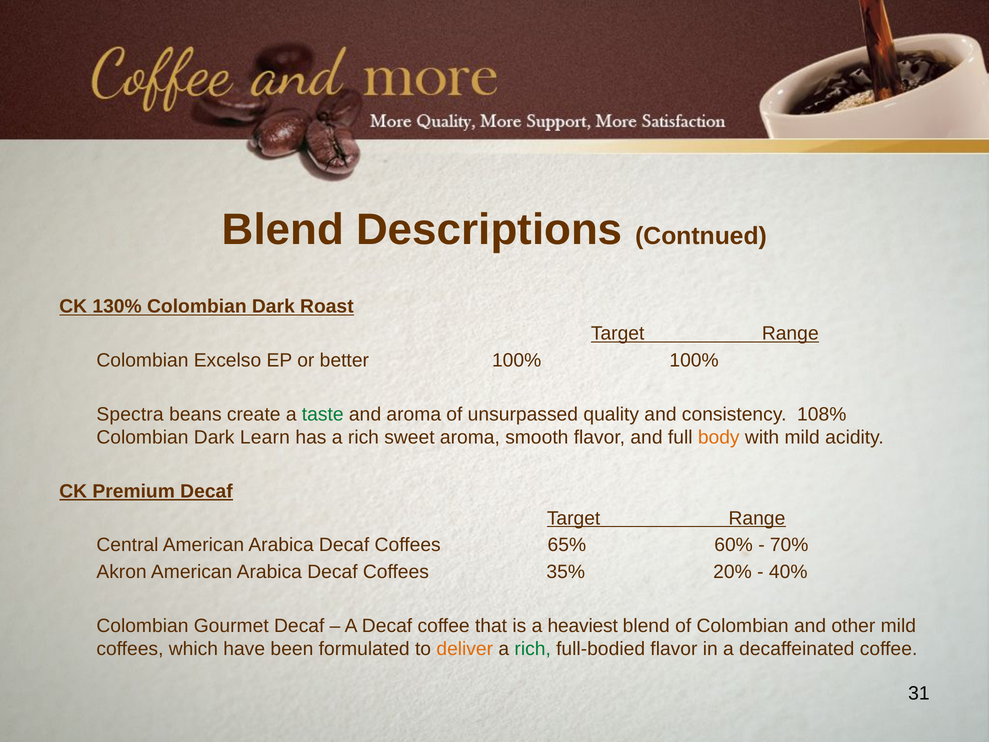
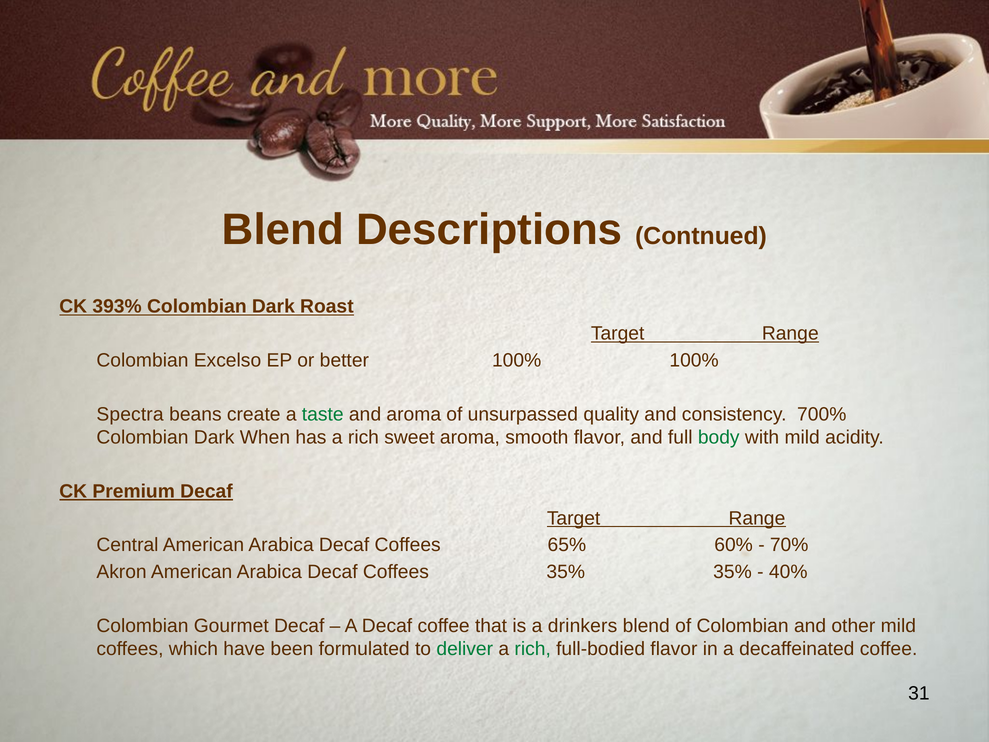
130%: 130% -> 393% (117, 306)
108%: 108% -> 700% (822, 414)
Learn: Learn -> When (265, 437)
body colour: orange -> green (719, 437)
35% 20%: 20% -> 35% (733, 572)
heaviest: heaviest -> drinkers (583, 626)
deliver colour: orange -> green (465, 649)
